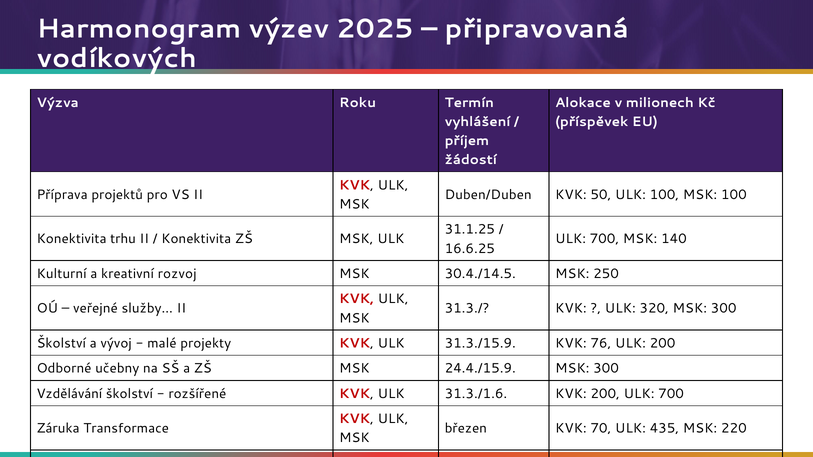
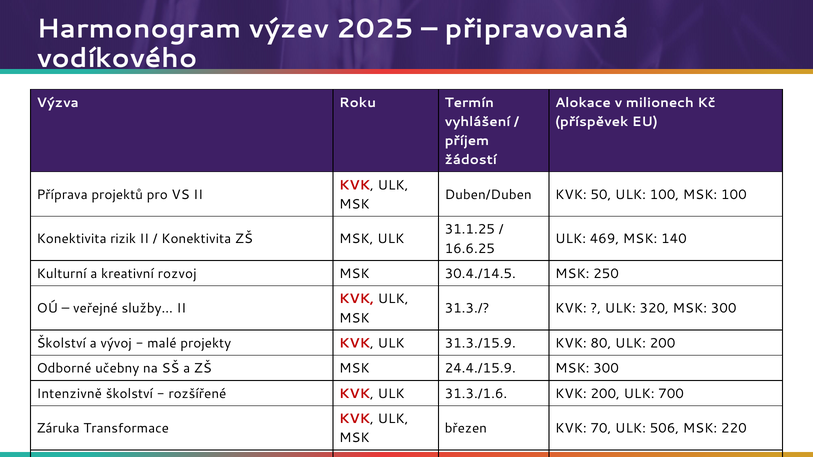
vodíkových: vodíkových -> vodíkového (117, 58)
trhu: trhu -> rizik (123, 239)
700: 700 -> 469 (604, 239)
76: 76 -> 80 (601, 344)
Vzdělávání: Vzdělávání -> Intenzivně (69, 394)
435: 435 -> 506 (664, 429)
